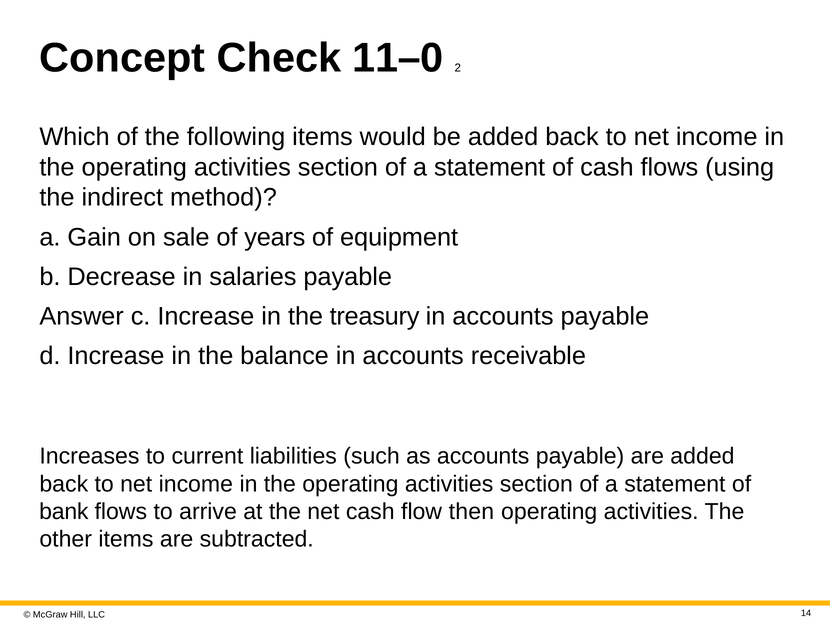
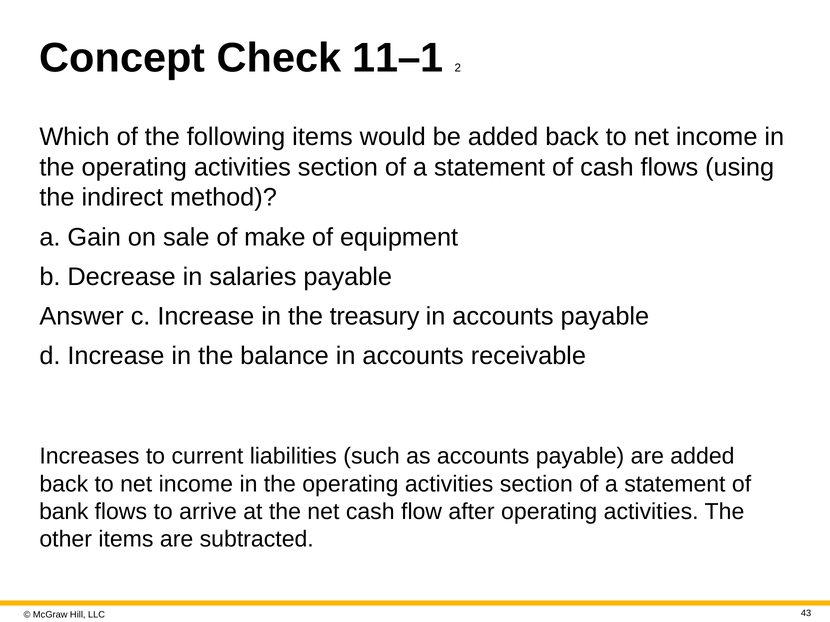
11–0: 11–0 -> 11–1 (398, 58)
years: years -> make (275, 237)
then: then -> after (472, 512)
14: 14 -> 43 (806, 614)
